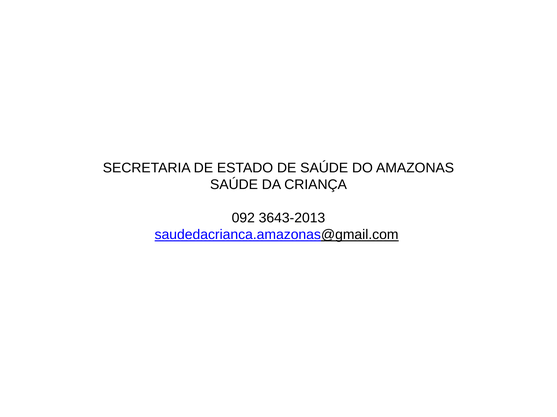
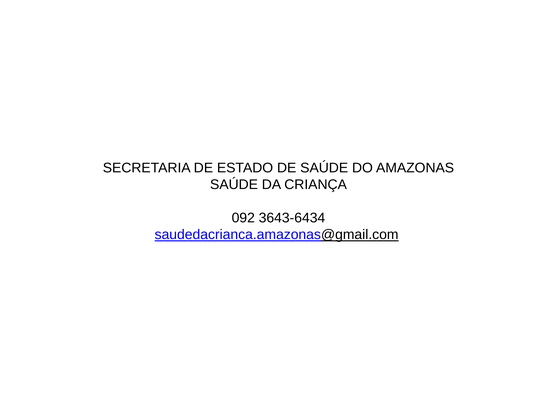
3643-2013: 3643-2013 -> 3643-6434 (292, 218)
